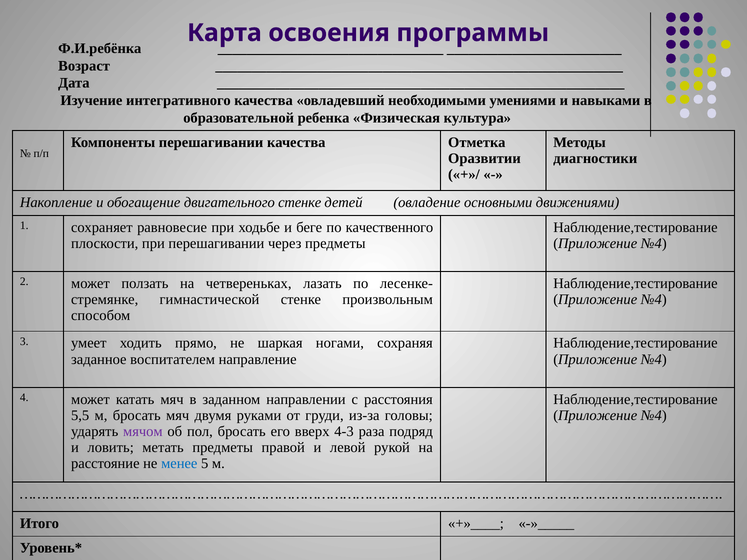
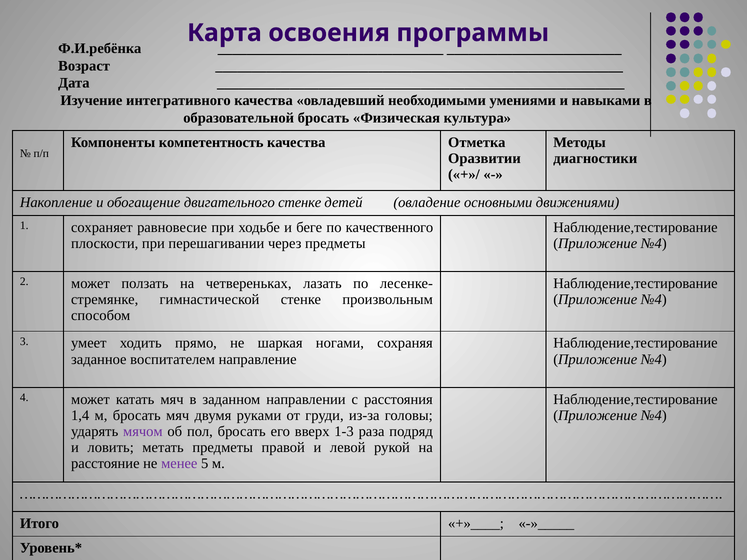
образовательной ребенка: ребенка -> бросать (324, 118)
Компоненты перешагивании: перешагивании -> компетентность (211, 143)
5,5: 5,5 -> 1,4 (80, 416)
4-3: 4-3 -> 1-3 (344, 432)
менее colour: blue -> purple (179, 464)
